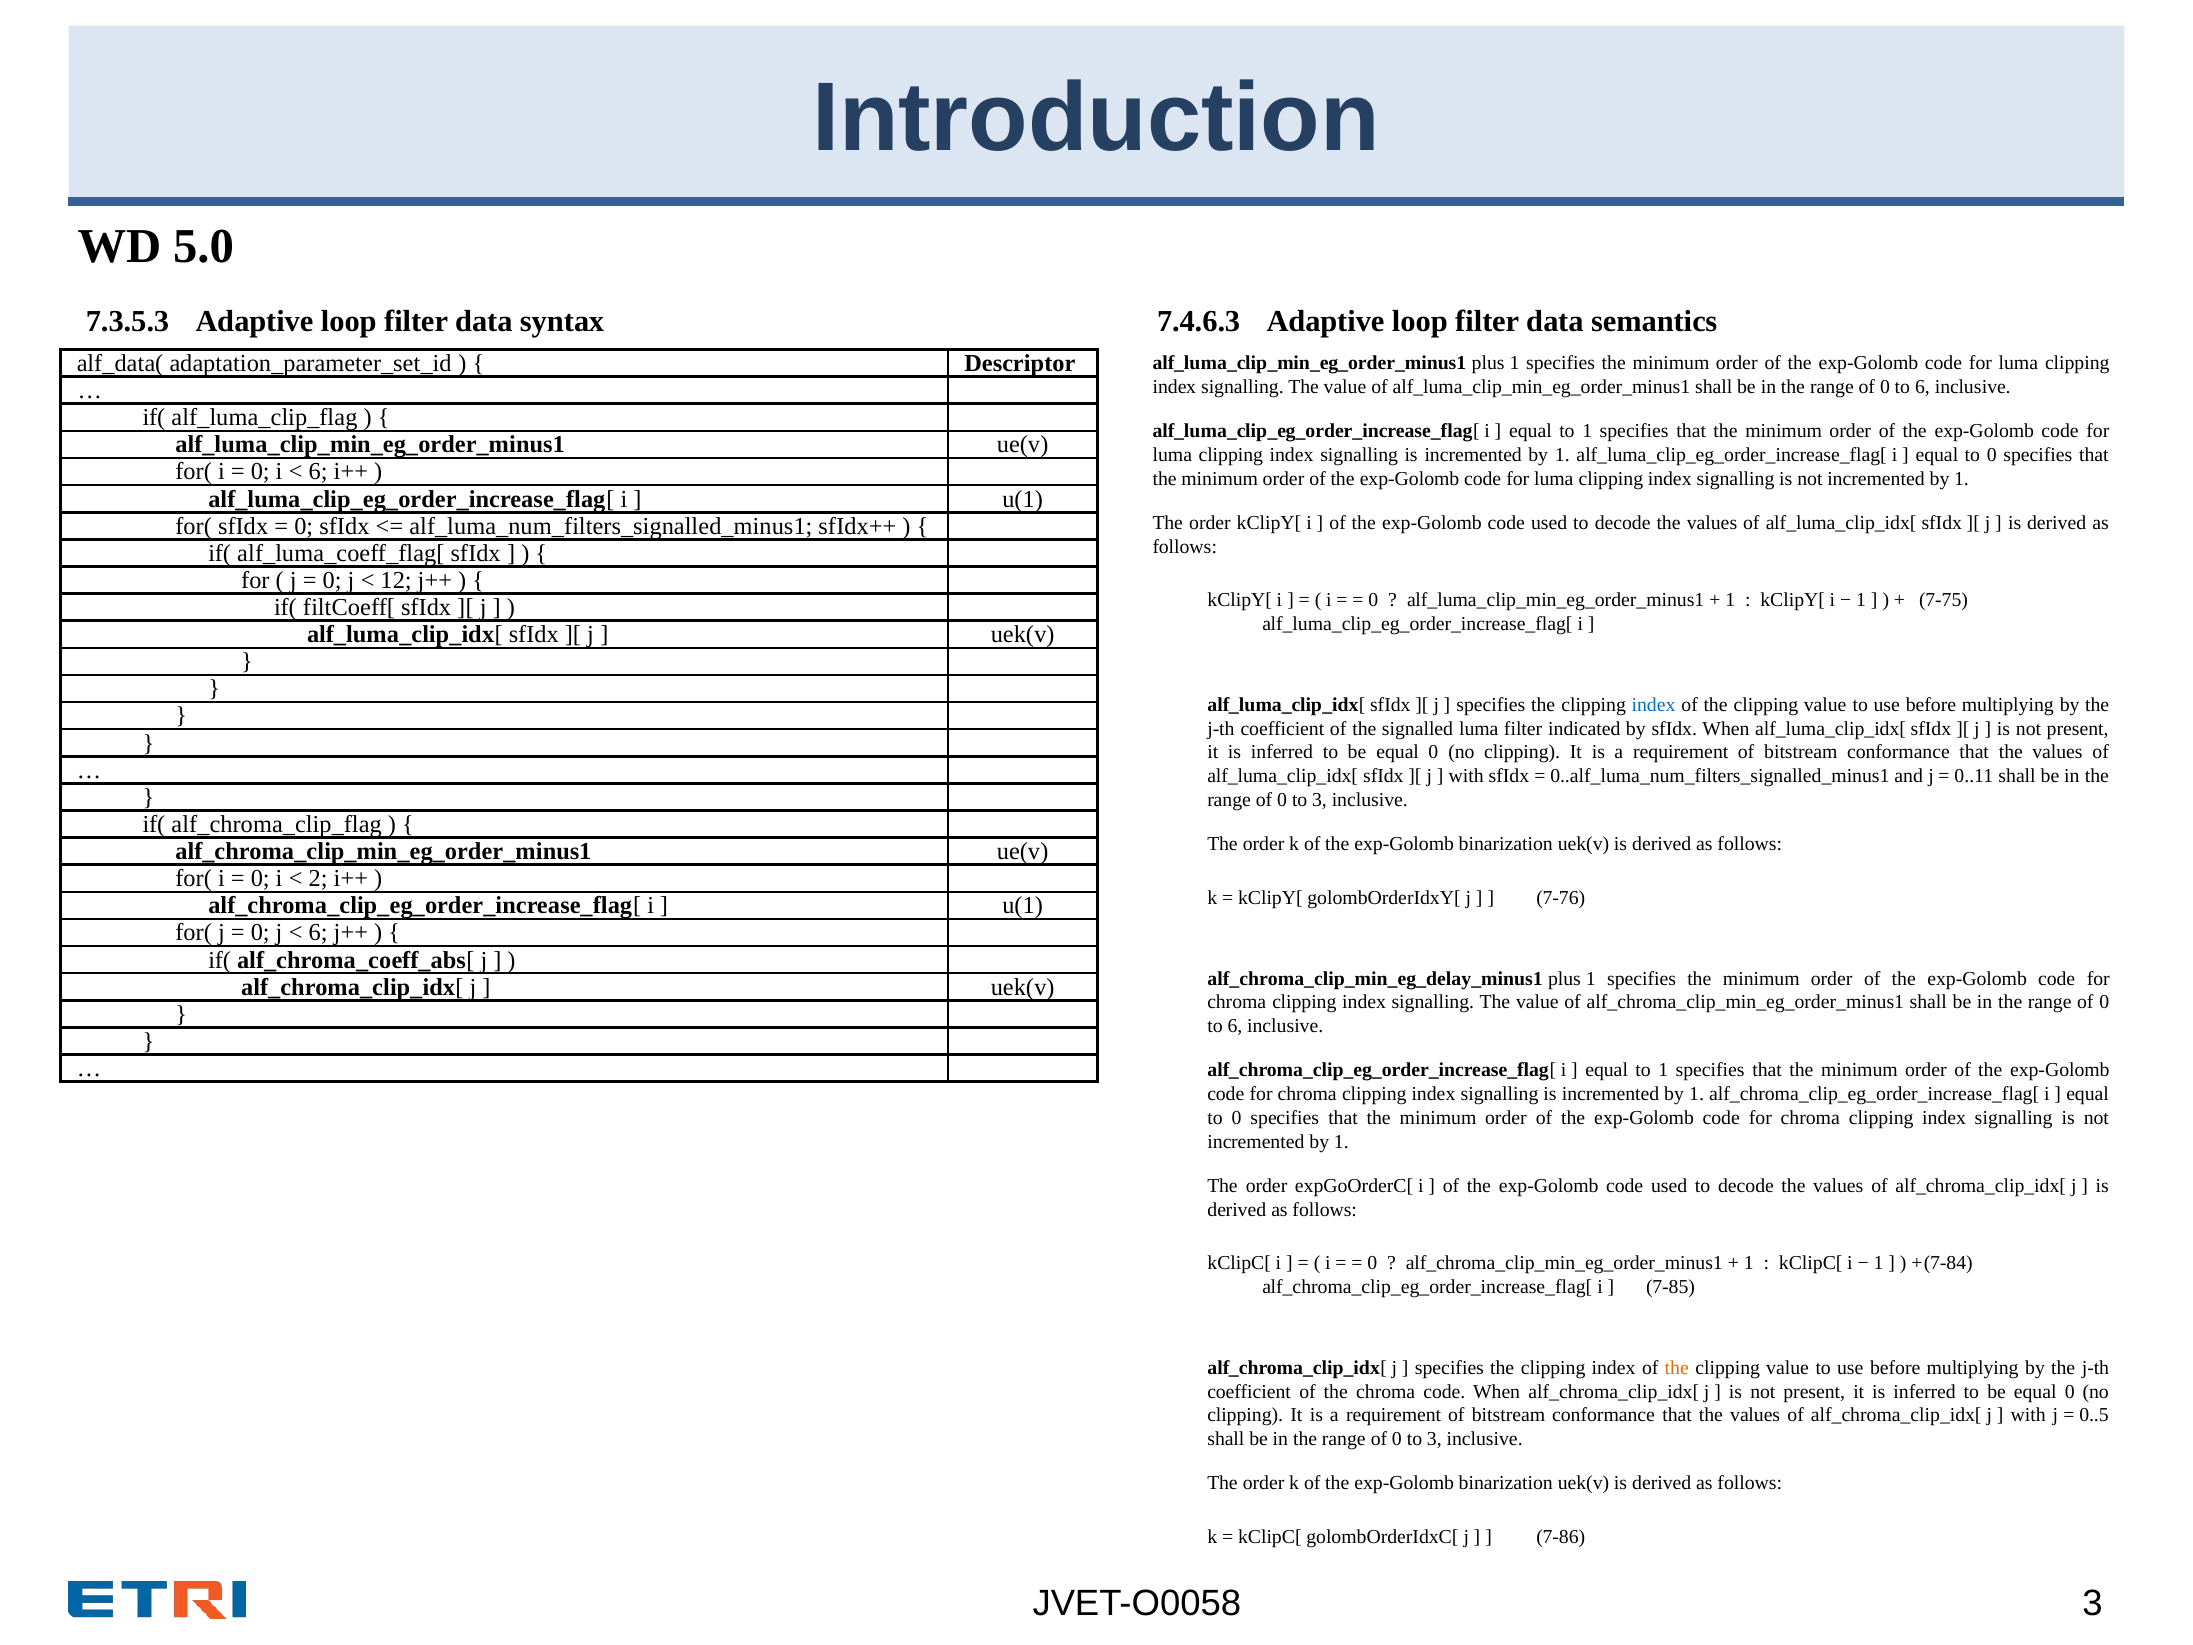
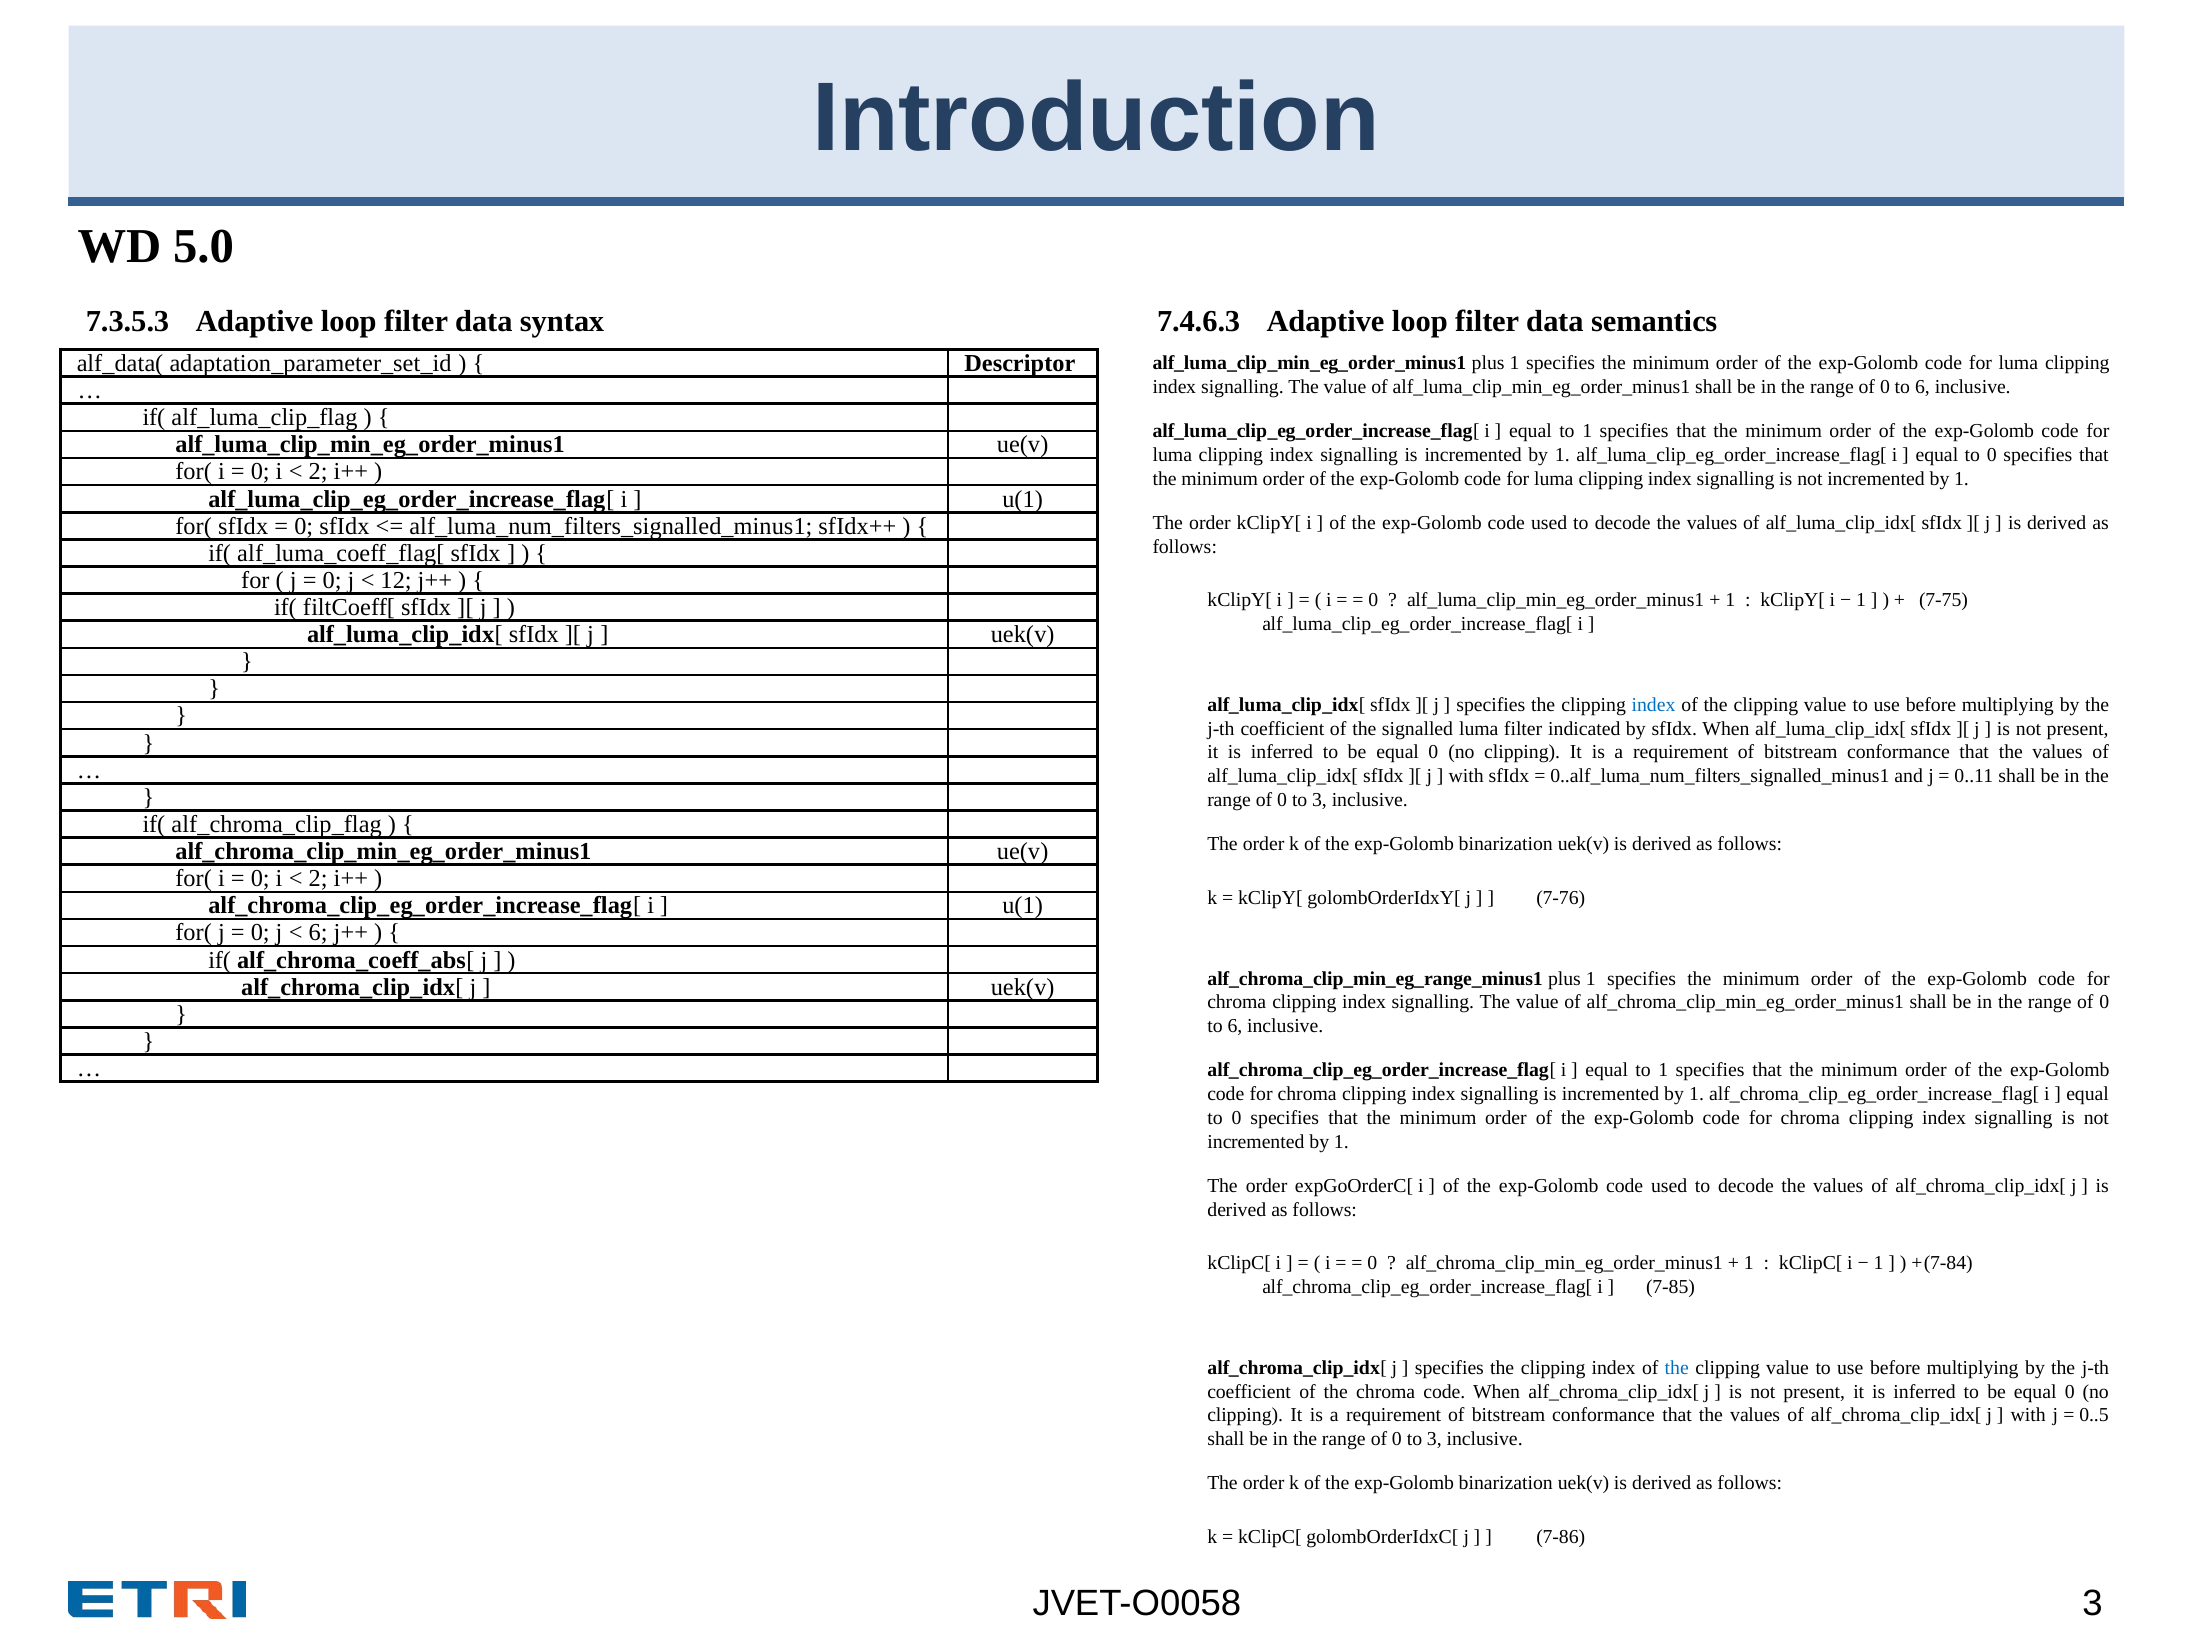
6: 6 -> 2 (318, 472)
alf_chroma_clip_min_eg_delay_minus1: alf_chroma_clip_min_eg_delay_minus1 -> alf_chroma_clip_min_eg_range_minus1 (1375, 978)
the colour: orange -> blue (1677, 1368)
